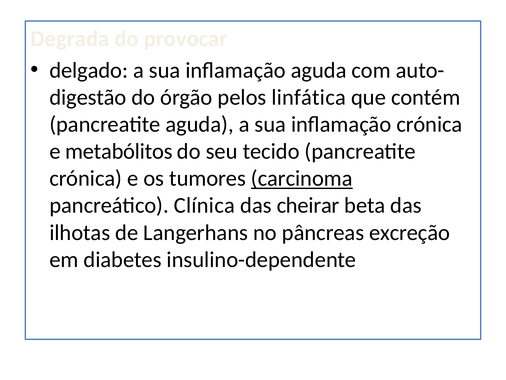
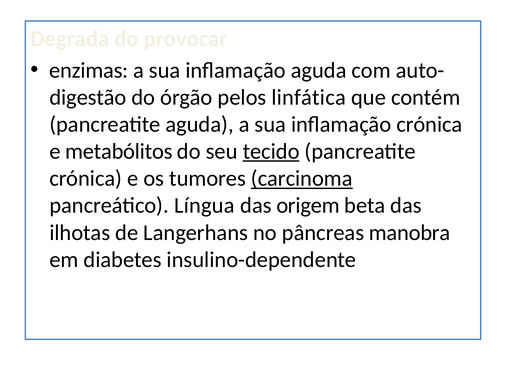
delgado: delgado -> enzimas (89, 70)
tecido underline: none -> present (271, 151)
Clínica: Clínica -> Língua (204, 205)
cheirar: cheirar -> origem (308, 205)
excreção: excreção -> manobra (410, 232)
